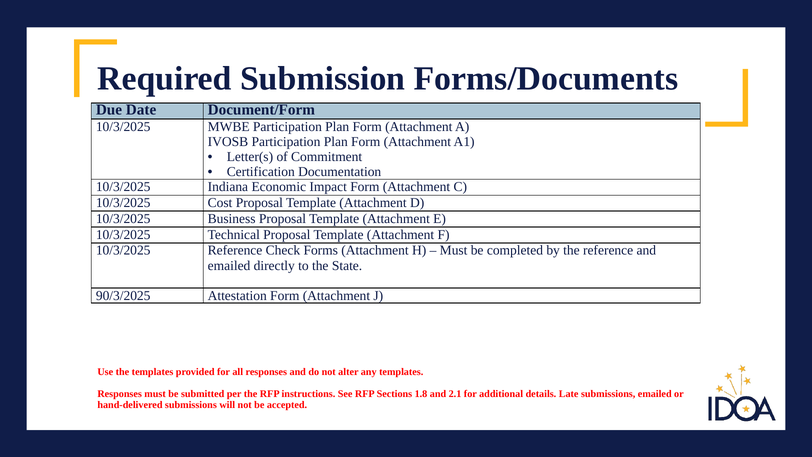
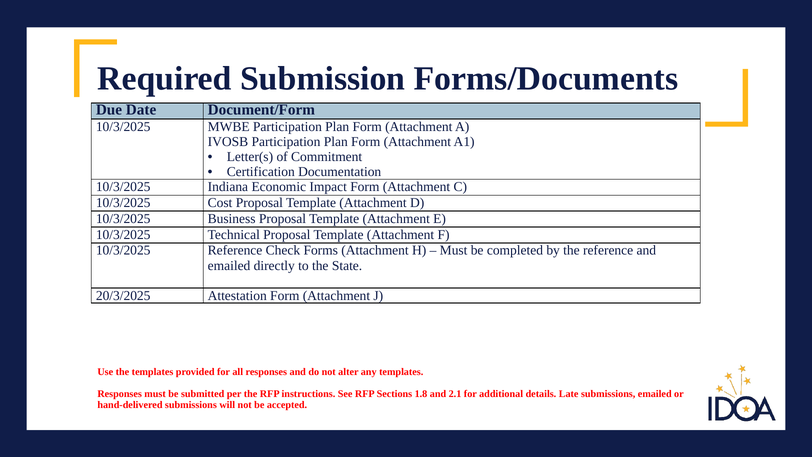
90/3/2025: 90/3/2025 -> 20/3/2025 (123, 296)
